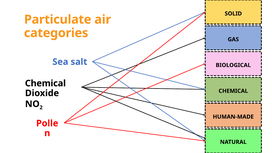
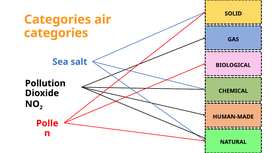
Particulate: Particulate -> Categories (58, 20)
Chemical: Chemical -> Pollution (45, 83)
